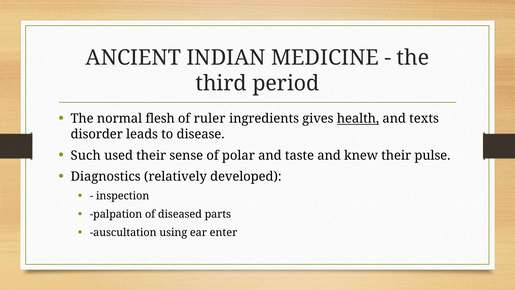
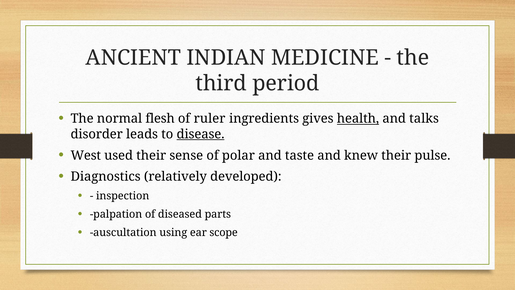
texts: texts -> talks (424, 119)
disease underline: none -> present (201, 134)
Such: Such -> West (86, 155)
enter: enter -> scope (224, 232)
